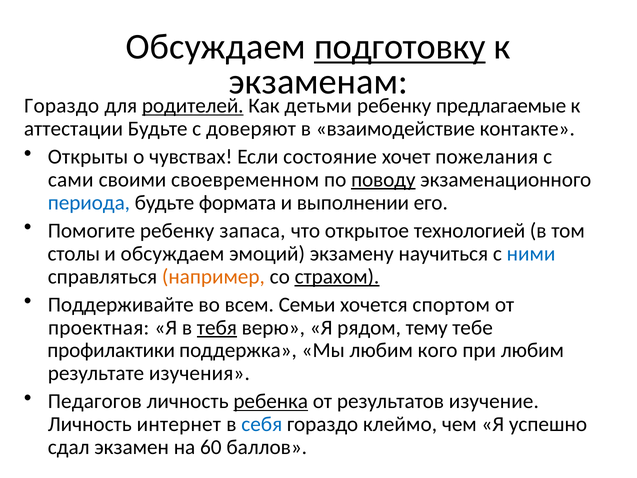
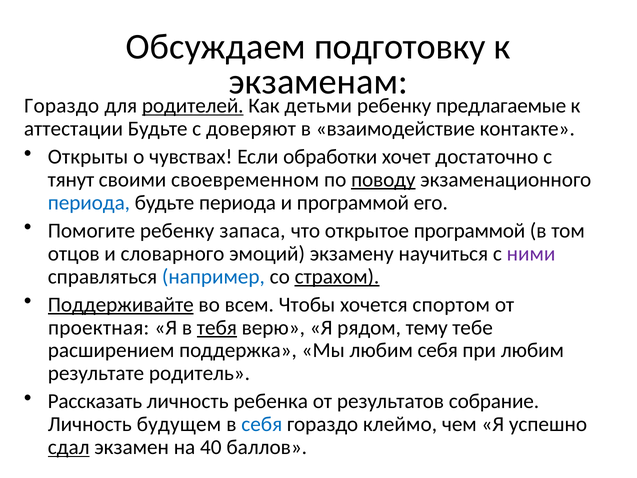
подготовку underline: present -> none (400, 47)
состояние: состояние -> обработки (330, 157)
пожелания: пожелания -> достаточно (487, 157)
сами: сами -> тянут (71, 180)
будьте формата: формата -> периода (238, 203)
и выполнении: выполнении -> программой (353, 203)
открытое технологией: технологией -> программой (470, 231)
столы: столы -> отцов (74, 254)
и обсуждаем: обсуждаем -> словарного (172, 254)
ними colour: blue -> purple (531, 254)
например colour: orange -> blue (213, 276)
Поддерживайте underline: none -> present (121, 304)
Семьи: Семьи -> Чтобы (307, 304)
профилактики: профилактики -> расширением (111, 350)
любим кого: кого -> себя (438, 350)
изучения: изучения -> родитель (199, 373)
Педагогов: Педагогов -> Рассказать (95, 401)
ребенка underline: present -> none (271, 401)
изучение: изучение -> собрание (494, 401)
интернет: интернет -> будущем (179, 424)
сдал underline: none -> present (69, 447)
60: 60 -> 40 (211, 447)
